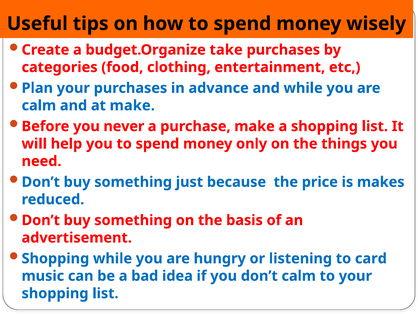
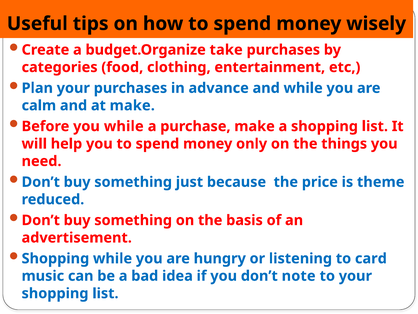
you never: never -> while (124, 126)
makes: makes -> theme (381, 182)
don’t calm: calm -> note (299, 276)
